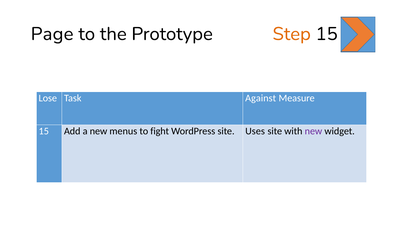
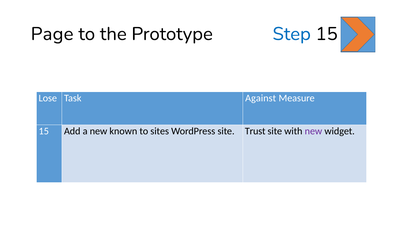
Step colour: orange -> blue (292, 34)
menus: menus -> known (123, 131)
fight: fight -> sites (160, 131)
Uses: Uses -> Trust (255, 131)
